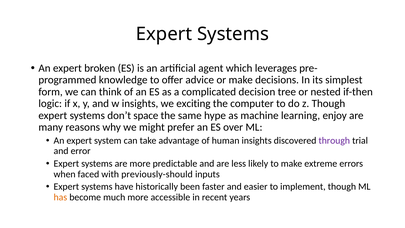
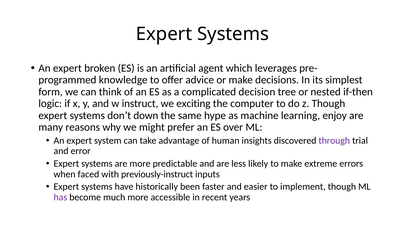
w insights: insights -> instruct (140, 104)
space: space -> down (146, 115)
previously-should: previously-should -> previously-instruct (157, 174)
has colour: orange -> purple (60, 197)
